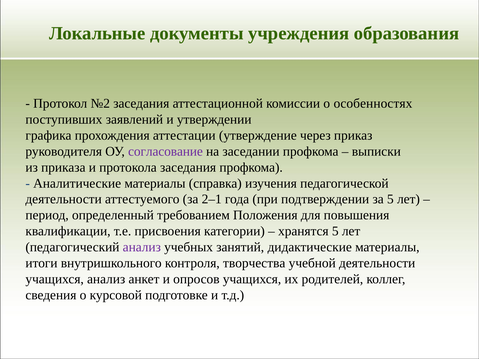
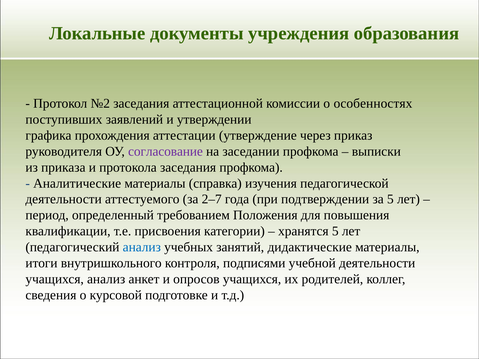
2–1: 2–1 -> 2–7 (212, 199)
анализ colour: purple -> blue (142, 247)
творчества: творчества -> подписями (254, 263)
